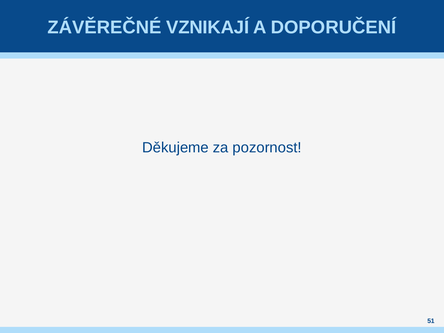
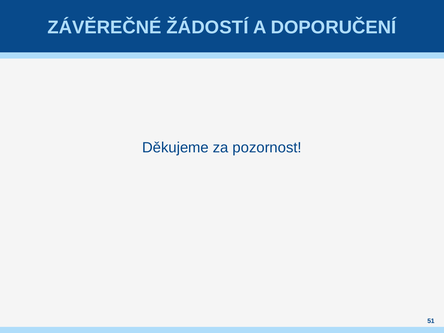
VZNIKAJÍ: VZNIKAJÍ -> ŽÁDOSTÍ (208, 27)
